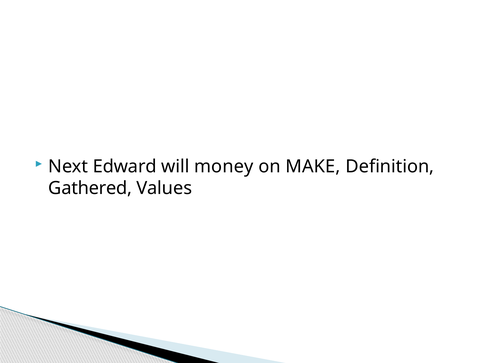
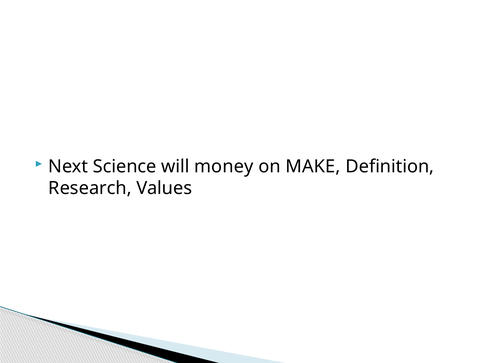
Edward: Edward -> Science (125, 166)
Gathered: Gathered -> Research (90, 188)
